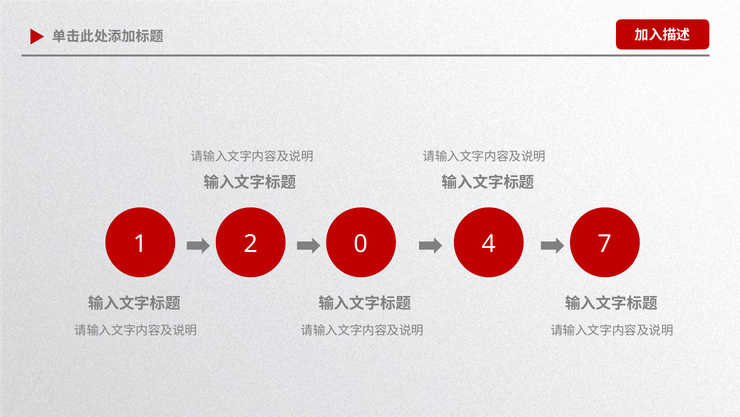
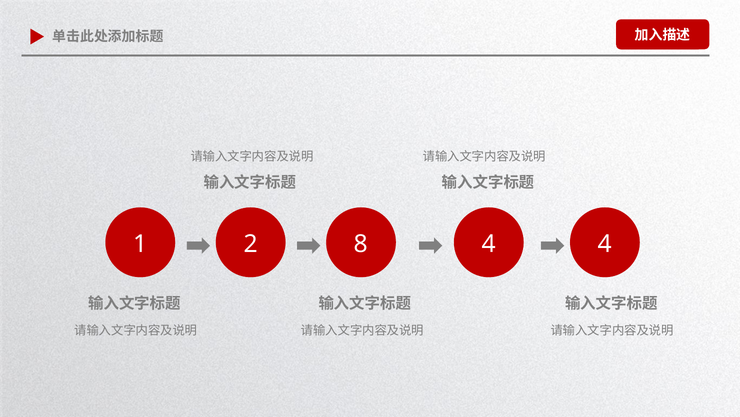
0: 0 -> 8 (361, 244)
4 7: 7 -> 4 (605, 244)
